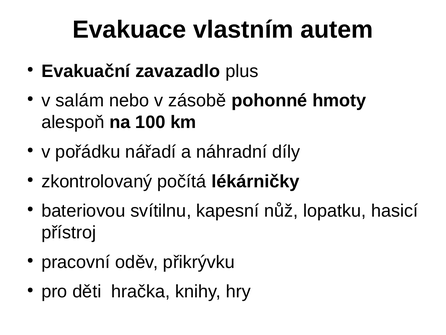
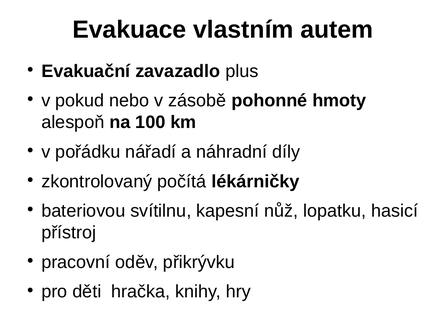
salám: salám -> pokud (80, 100)
